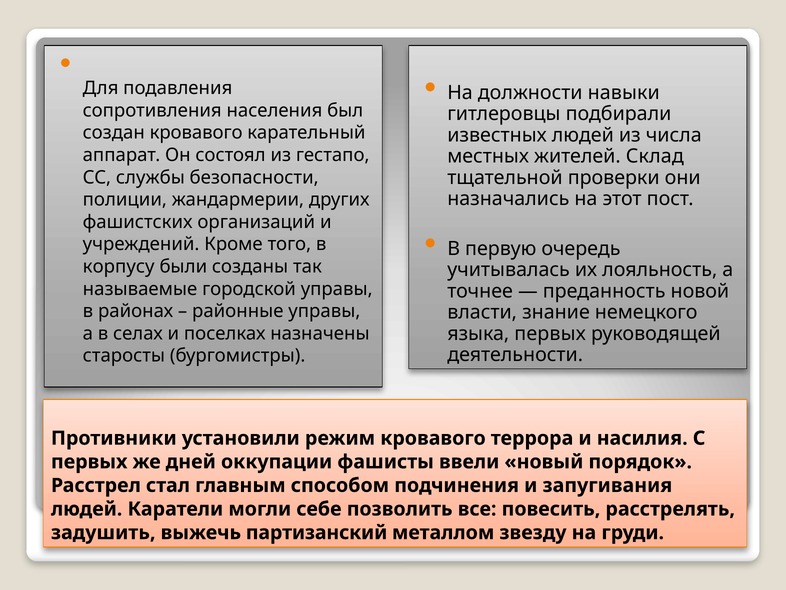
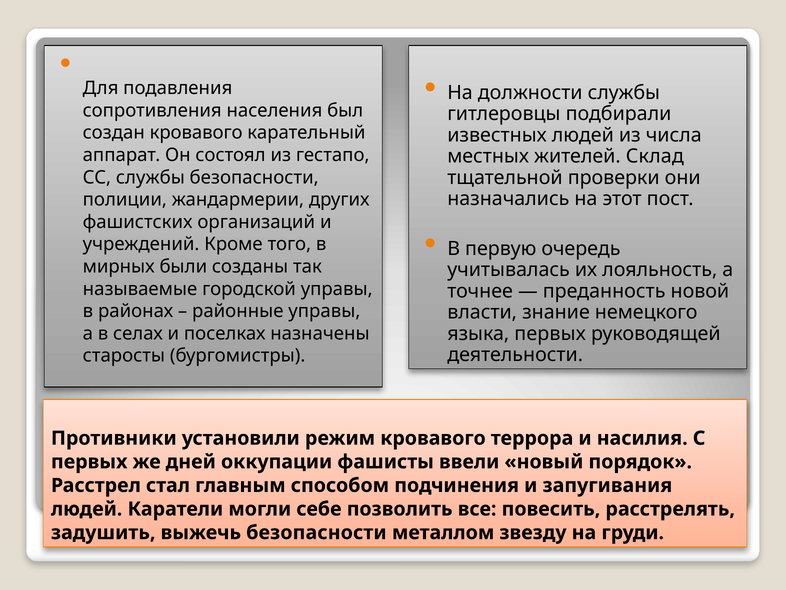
должности навыки: навыки -> службы (624, 93)
корпусу: корпусу -> мирных (119, 266)
выжечь партизанский: партизанский -> безопасности (316, 532)
